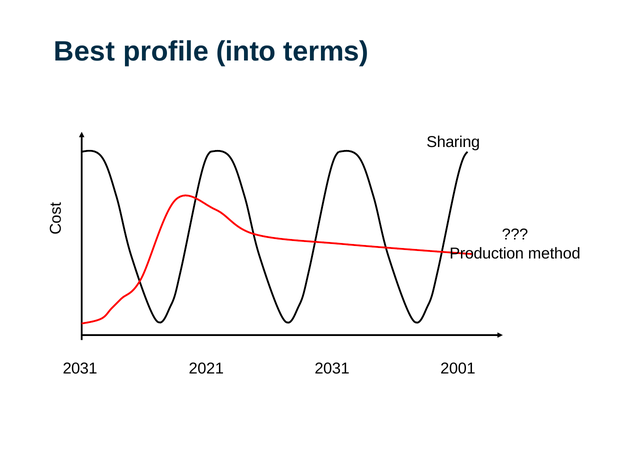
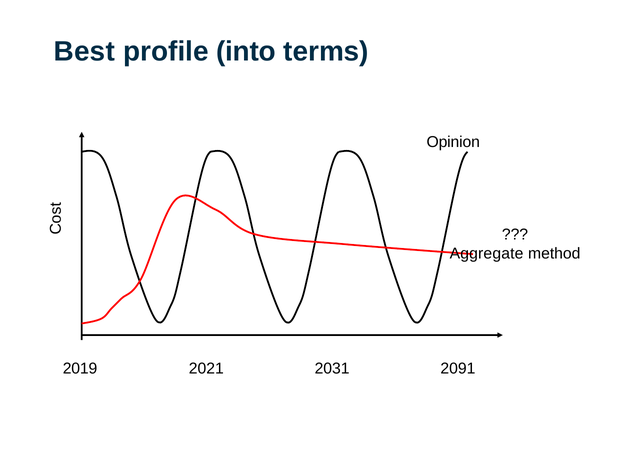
Sharing: Sharing -> Opinion (453, 142)
Production: Production -> Aggregate (487, 253)
2031: 2031 -> 2019 (80, 368)
2001: 2001 -> 2091 (458, 368)
